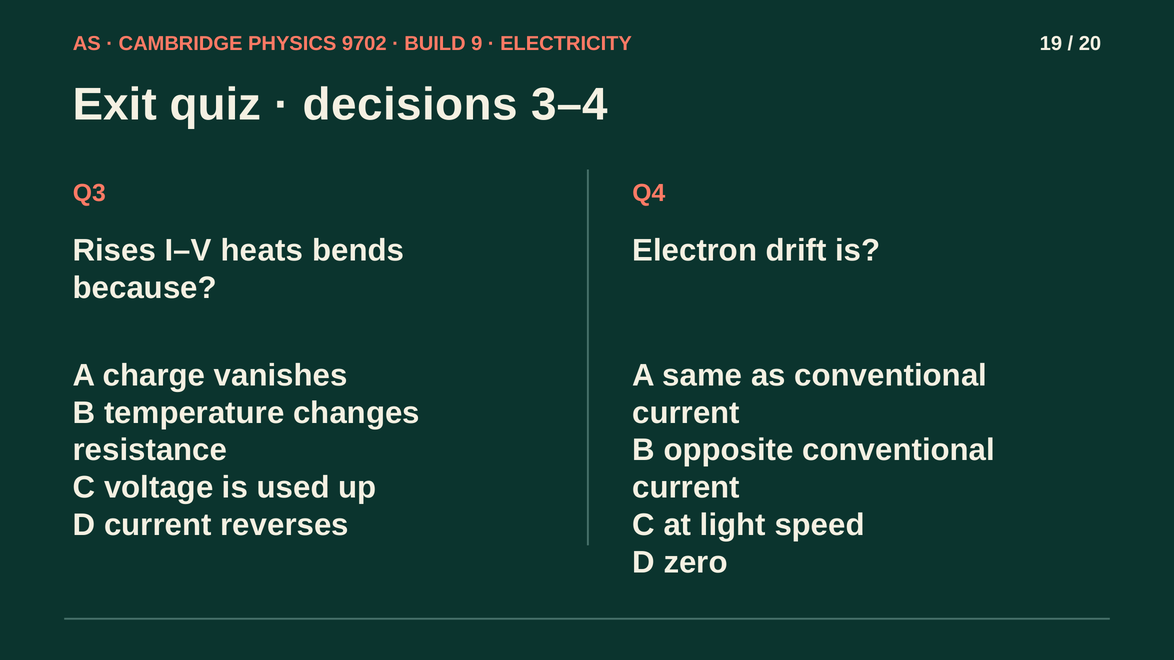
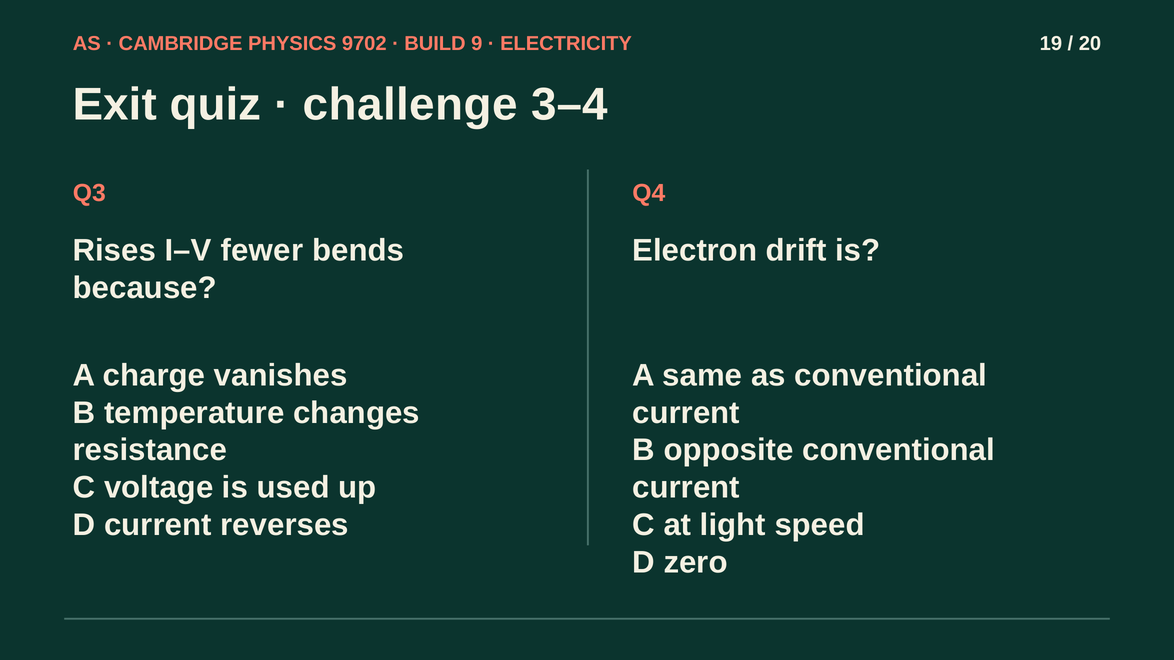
decisions: decisions -> challenge (410, 105)
heats: heats -> fewer (262, 251)
